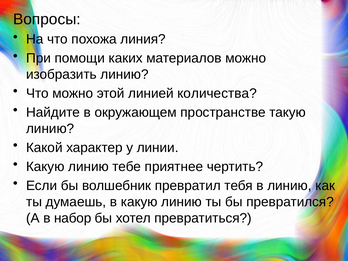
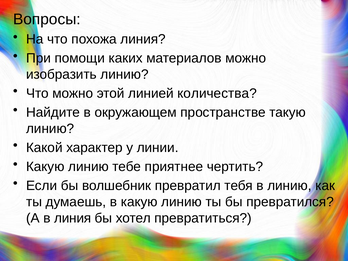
в набор: набор -> линия (73, 218)
